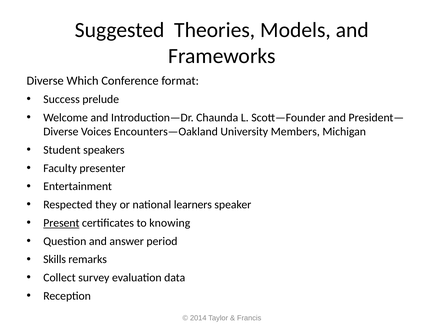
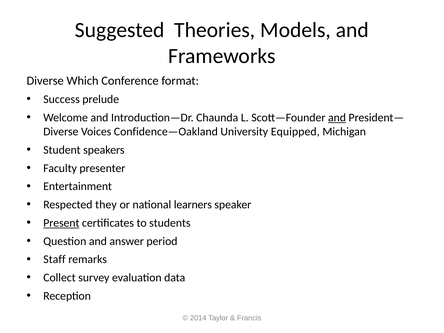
and underline: none -> present (337, 118)
Encounters—Oakland: Encounters—Oakland -> Confidence—Oakland (166, 132)
Members: Members -> Equipped (295, 132)
knowing: knowing -> students (170, 223)
Skills: Skills -> Staff (54, 259)
